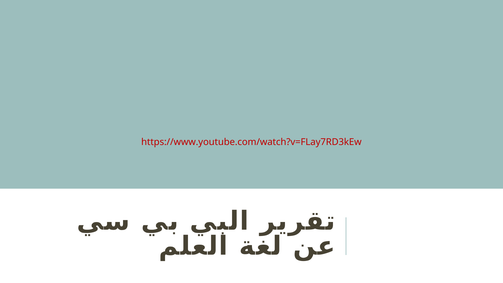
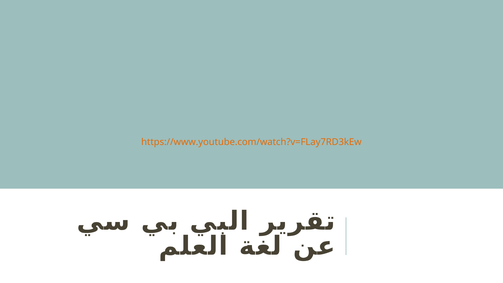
https://www.youtube.com/watch?v=FLay7RD3kEw colour: red -> orange (251, 142)
